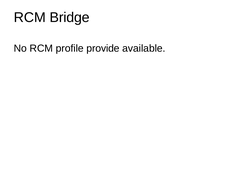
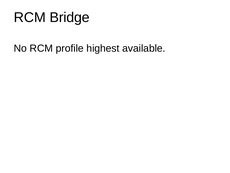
provide: provide -> highest (103, 48)
